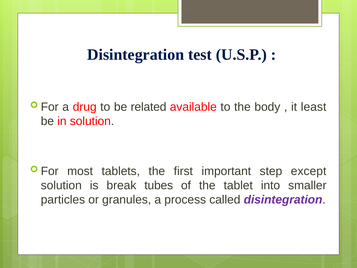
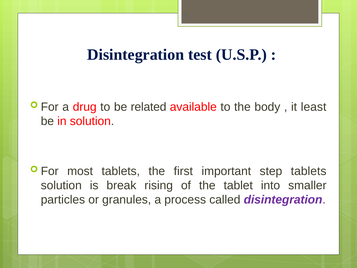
step except: except -> tablets (309, 171)
tubes: tubes -> rising (159, 185)
